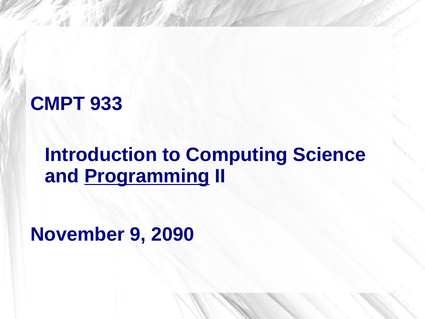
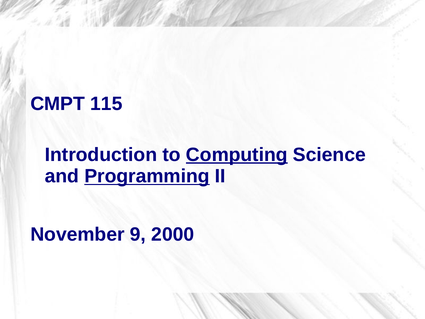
933: 933 -> 115 (106, 104)
Computing underline: none -> present (237, 155)
2090: 2090 -> 2000 (173, 234)
